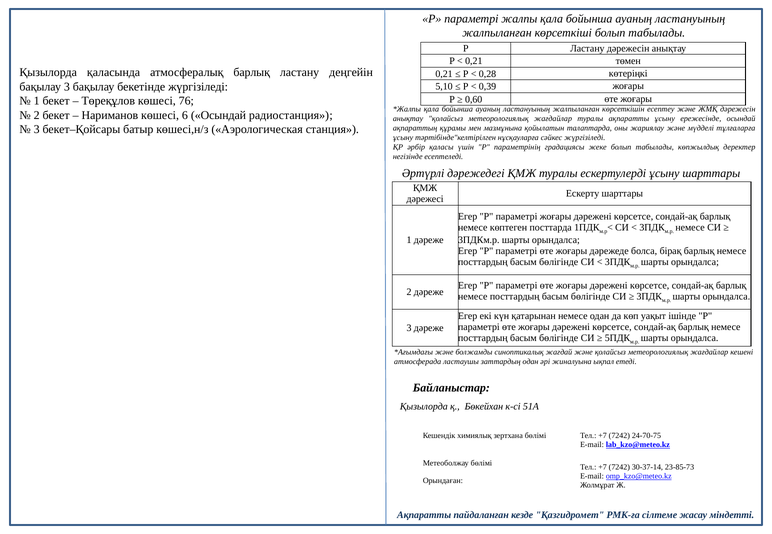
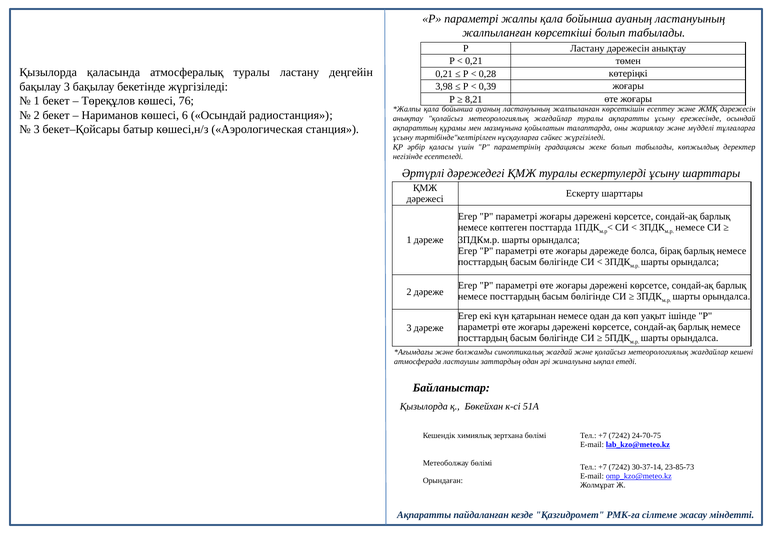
атмосфералық барлық: барлық -> туралы (252, 73)
5,10: 5,10 -> 3,98 (444, 87)
0,60: 0,60 -> 8,21 (474, 99)
